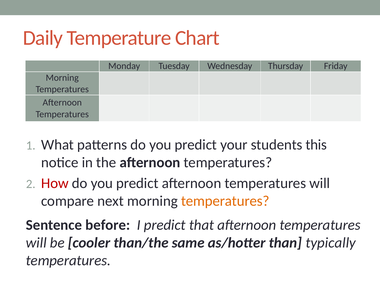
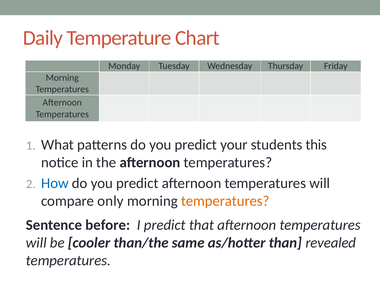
How colour: red -> blue (55, 183)
next: next -> only (111, 201)
typically: typically -> revealed (331, 243)
